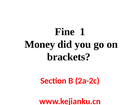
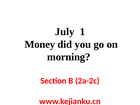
Fine: Fine -> July (65, 32)
brackets: brackets -> morning (69, 57)
